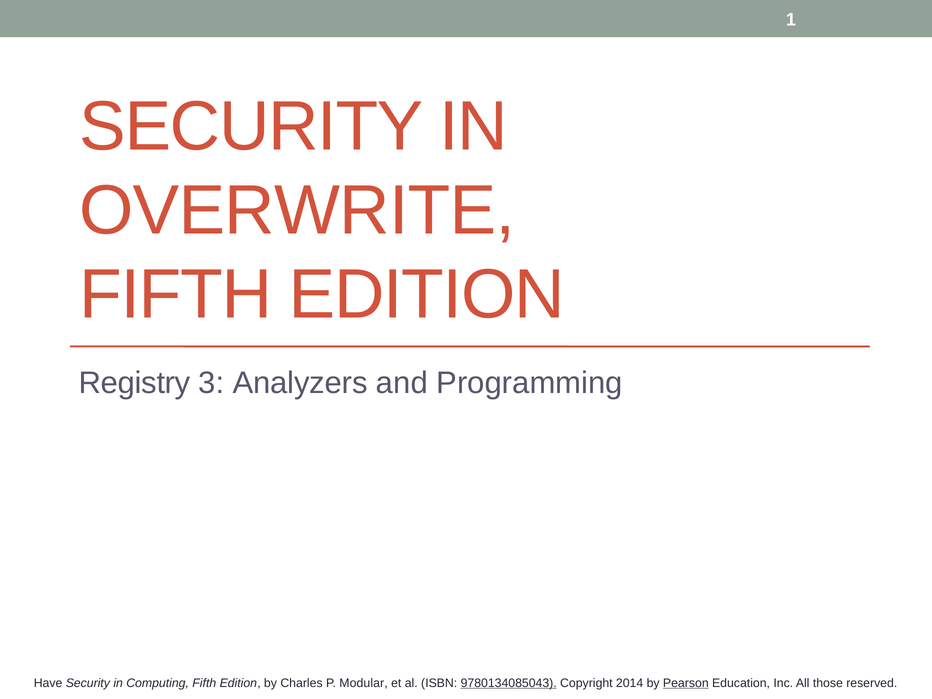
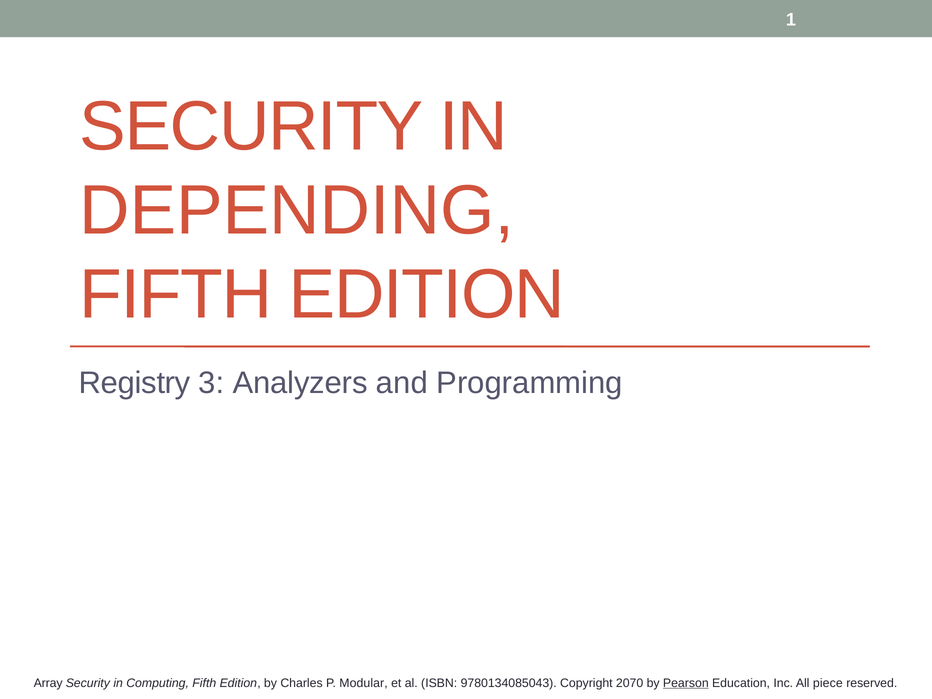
OVERWRITE: OVERWRITE -> DEPENDING (297, 211)
Have: Have -> Array (48, 683)
9780134085043 underline: present -> none (509, 683)
2014: 2014 -> 2070 (630, 683)
those: those -> piece (828, 683)
